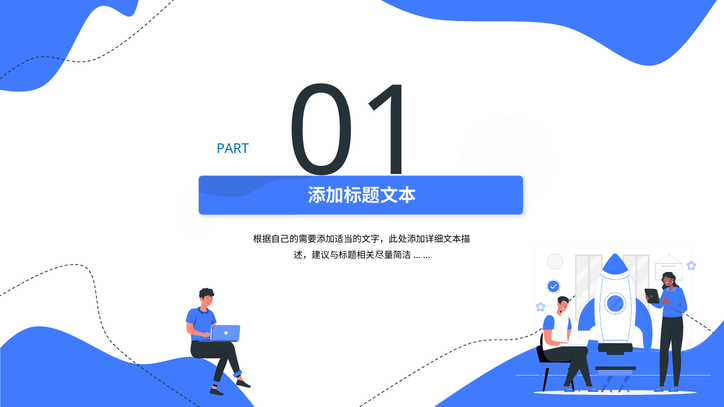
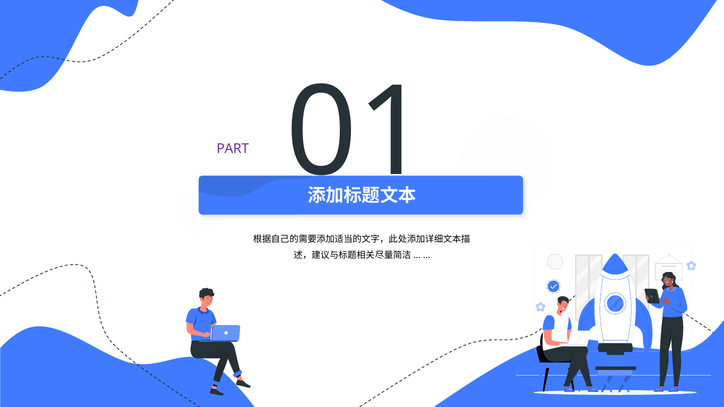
PART colour: blue -> purple (233, 149)
